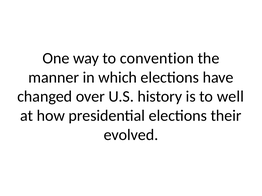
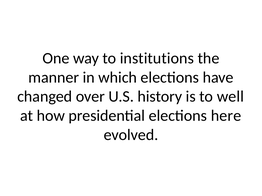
convention: convention -> institutions (157, 58)
their: their -> here (226, 116)
